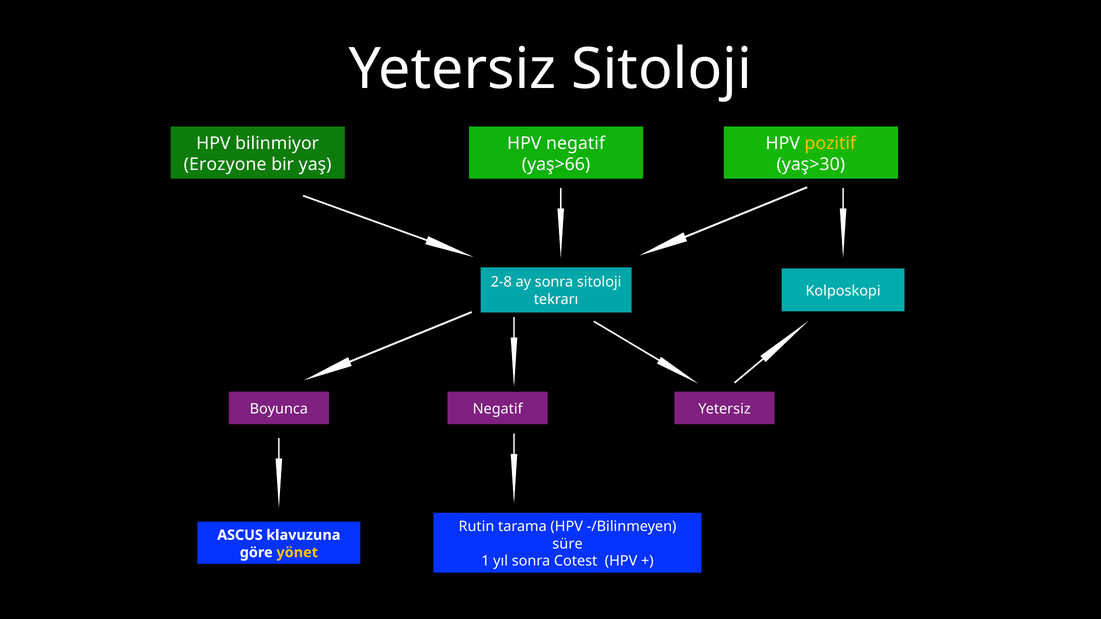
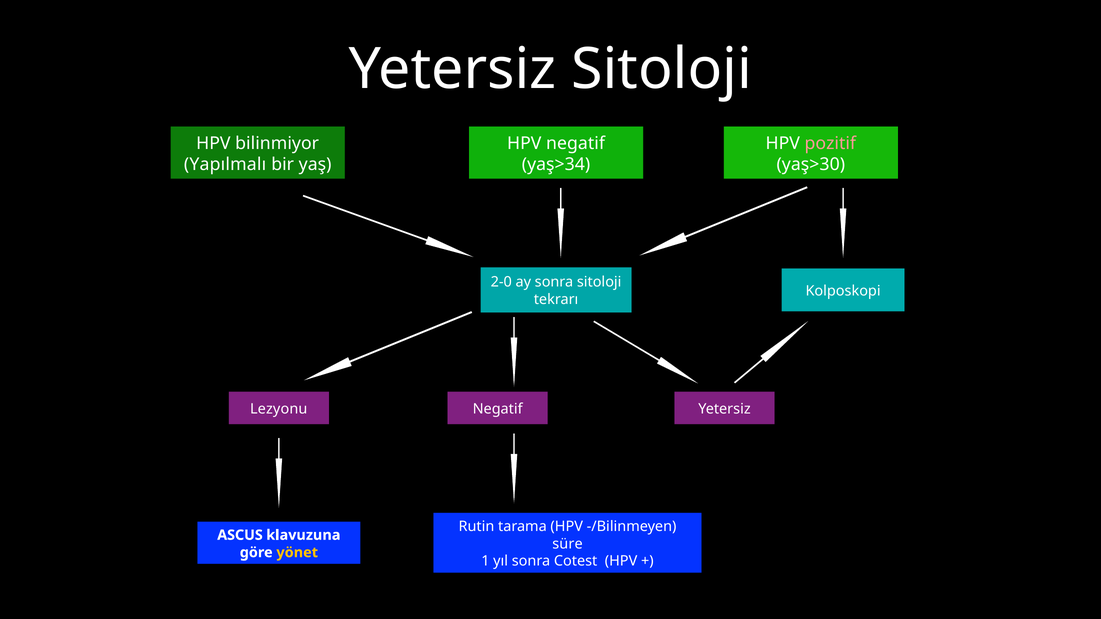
pozitif colour: yellow -> pink (830, 143)
Erozyone: Erozyone -> Yapılmalı (225, 165)
yaş>66: yaş>66 -> yaş>34 (556, 165)
2-8: 2-8 -> 2-0 (501, 282)
Boyunca: Boyunca -> Lezyonu (279, 409)
